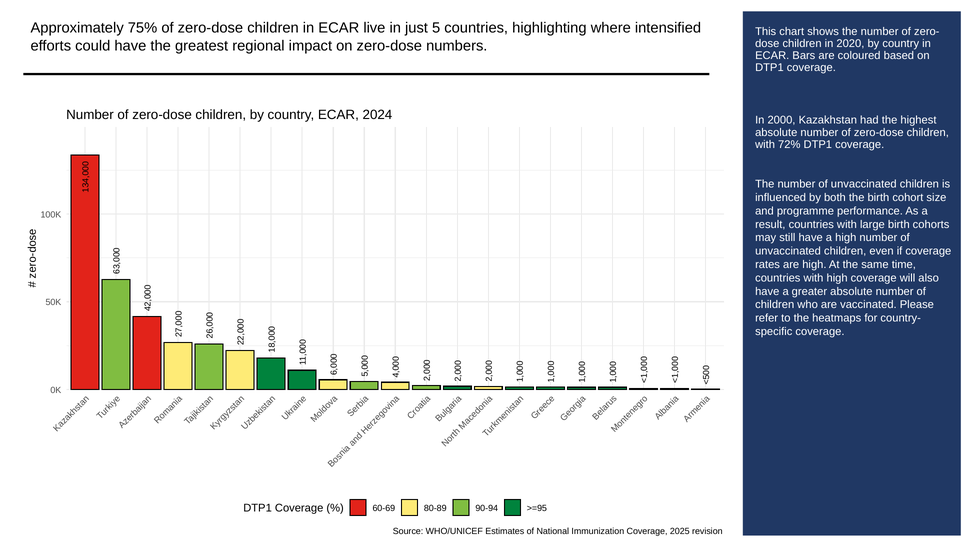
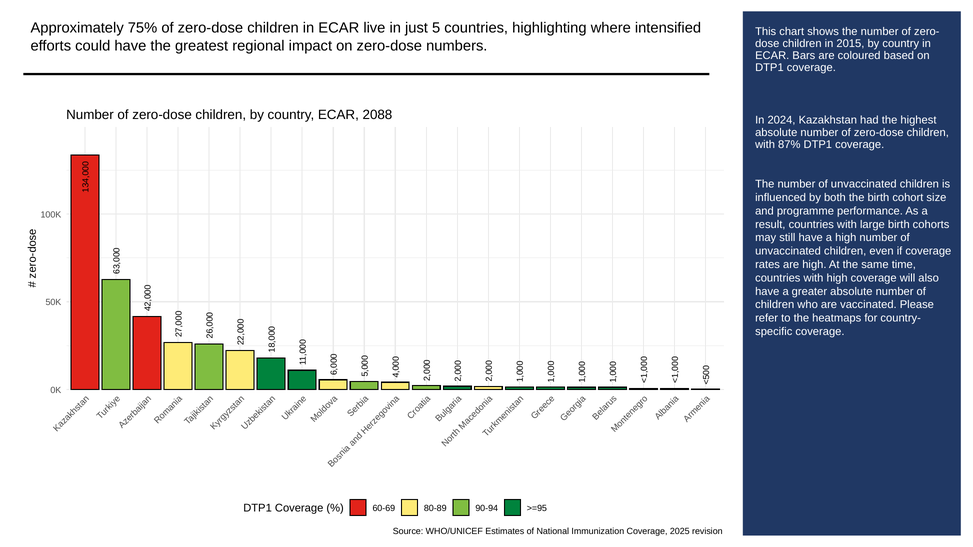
2020: 2020 -> 2015 (850, 43)
2024: 2024 -> 2088 (377, 115)
2000: 2000 -> 2024 (781, 120)
72%: 72% -> 87% (789, 144)
